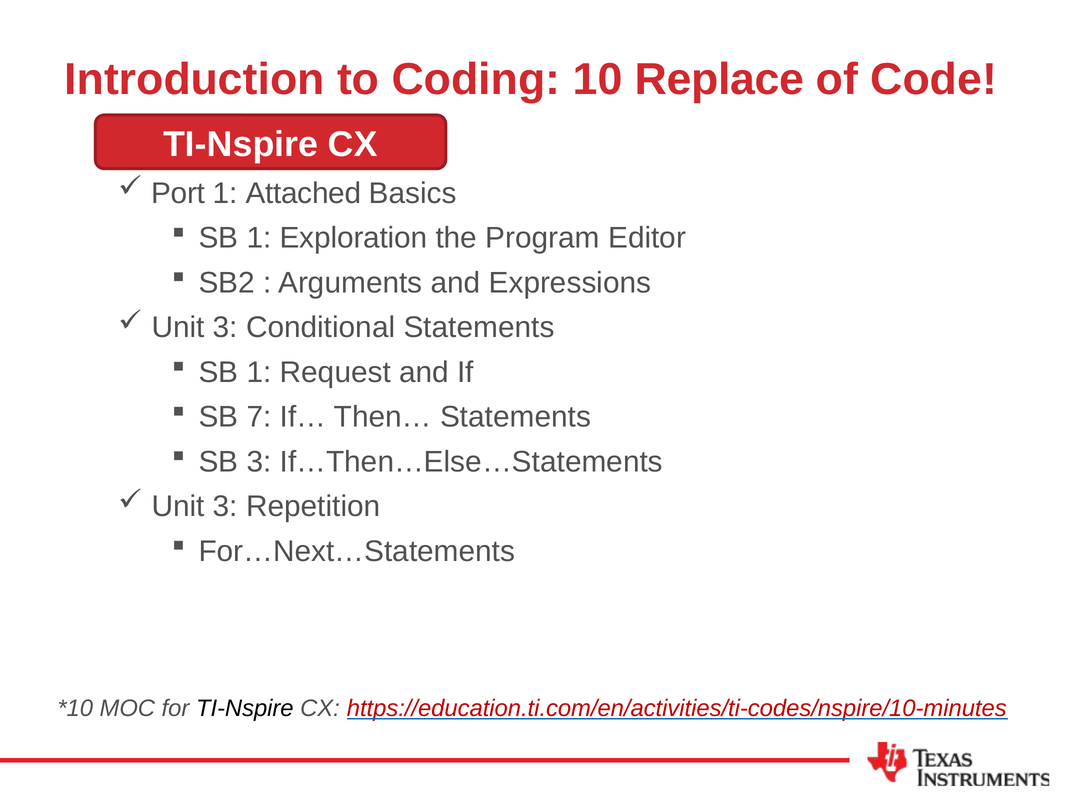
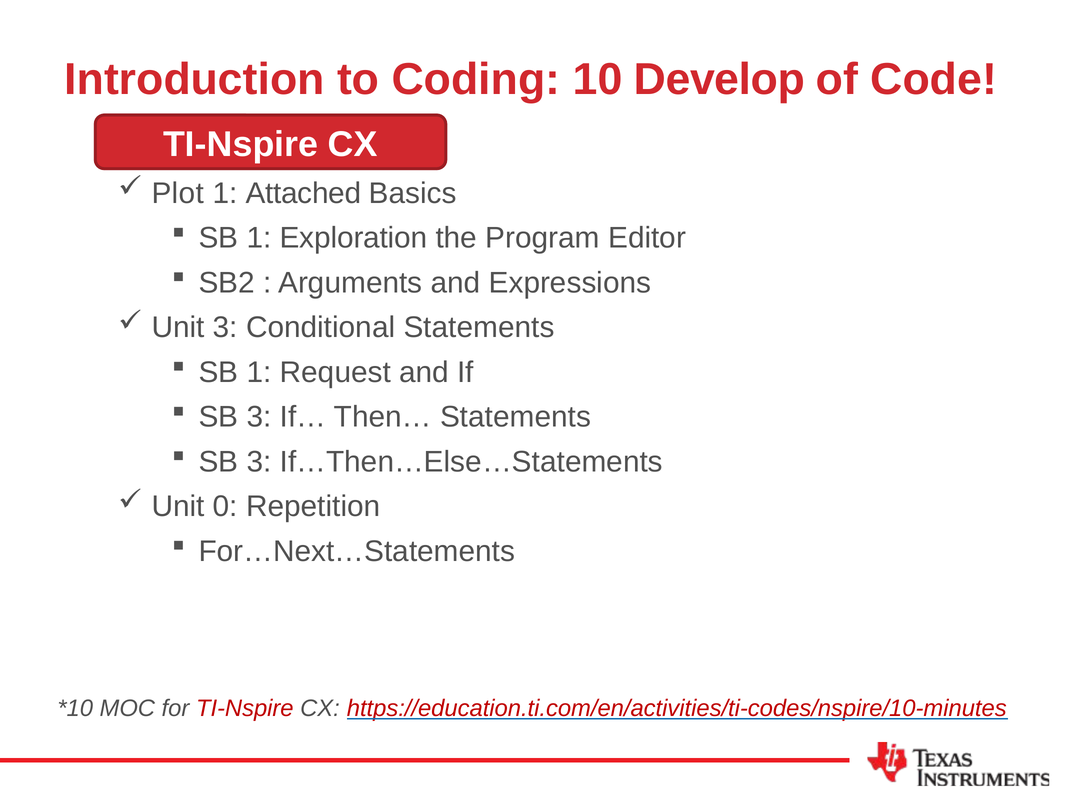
Replace: Replace -> Develop (719, 79)
Port: Port -> Plot (178, 193)
7: 7 -> 3 (259, 417)
3: 3 -> 0 (225, 506)
TI-Nspire colour: black -> red (245, 708)
